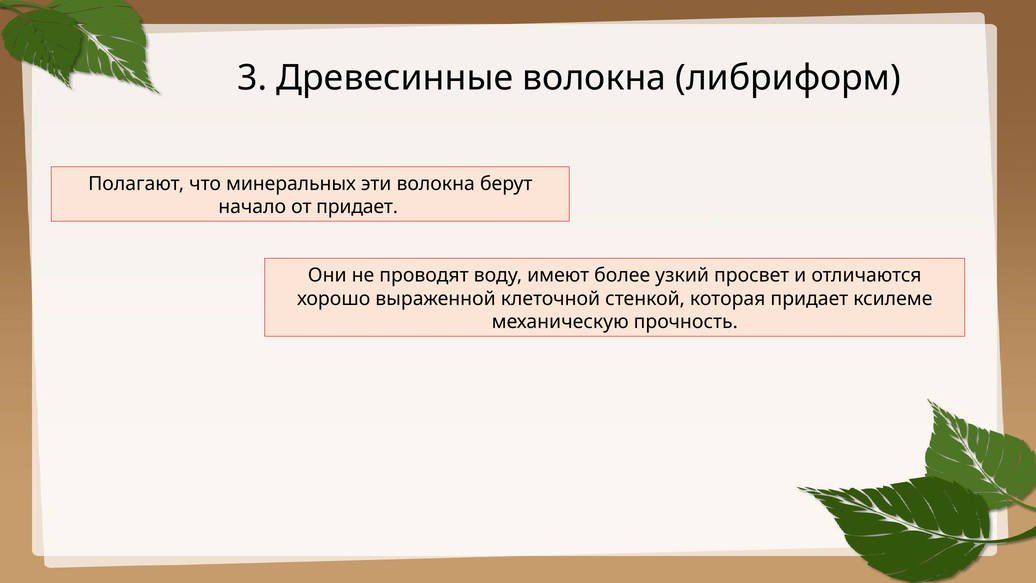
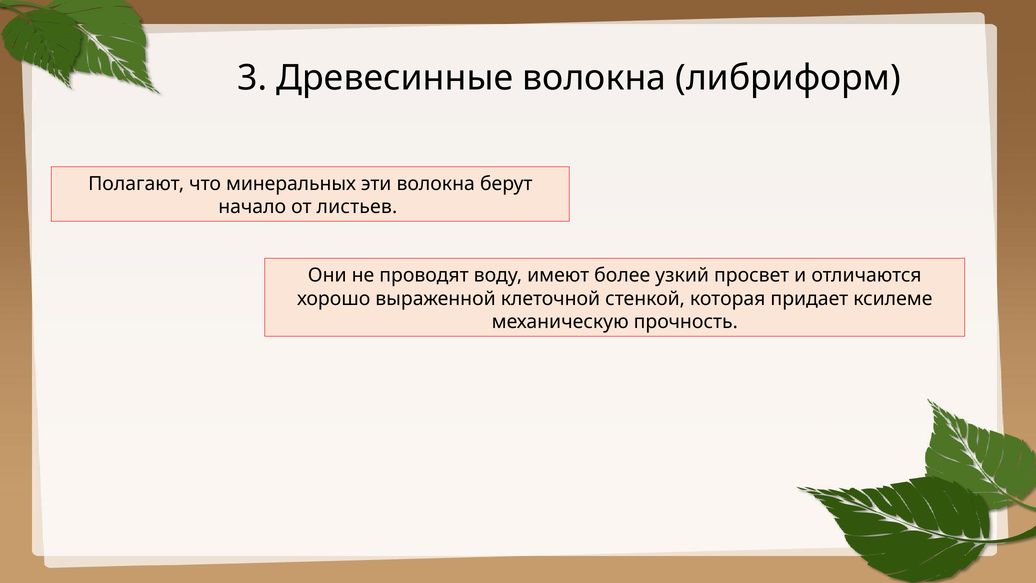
от придает: придает -> листьев (357, 207)
